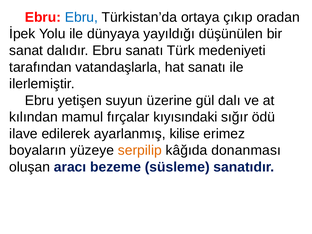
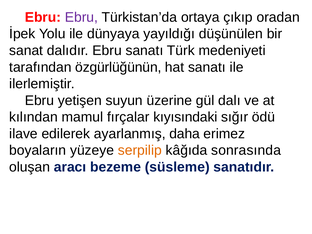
Ebru colour: blue -> purple (81, 17)
vatandaşlarla: vatandaşlarla -> özgürlüğünün (118, 67)
kilise: kilise -> daha (185, 134)
donanması: donanması -> sonrasında (246, 150)
